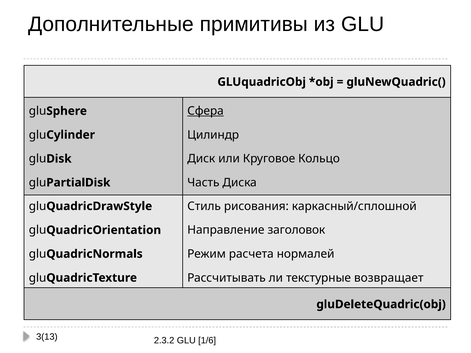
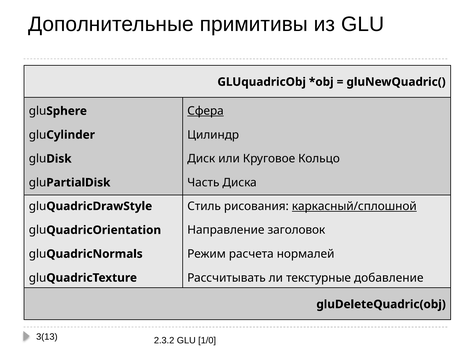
каркасный/сплошной underline: none -> present (354, 206)
возвращает: возвращает -> добавление (389, 278)
1/6: 1/6 -> 1/0 (207, 341)
